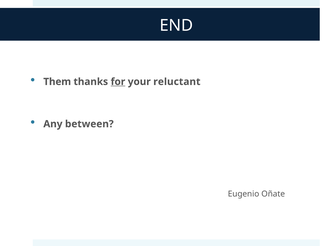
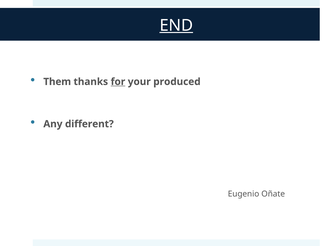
END underline: none -> present (176, 25)
reluctant: reluctant -> produced (177, 82)
between: between -> different (89, 124)
